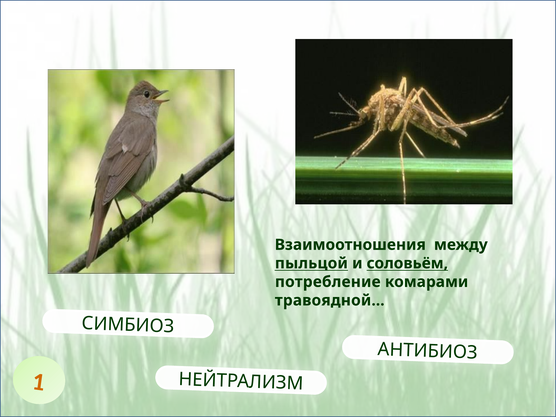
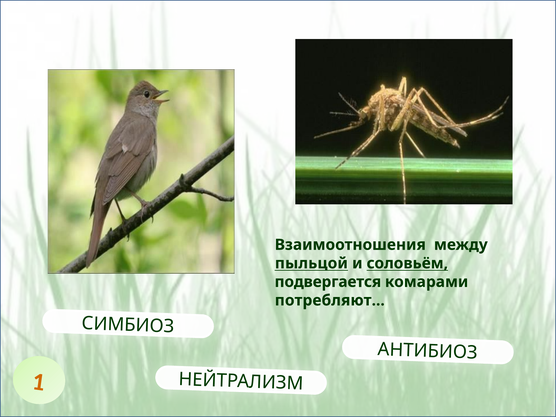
потребление: потребление -> подвергается (328, 282)
травоядной…: травоядной… -> потребляют… (330, 300)
